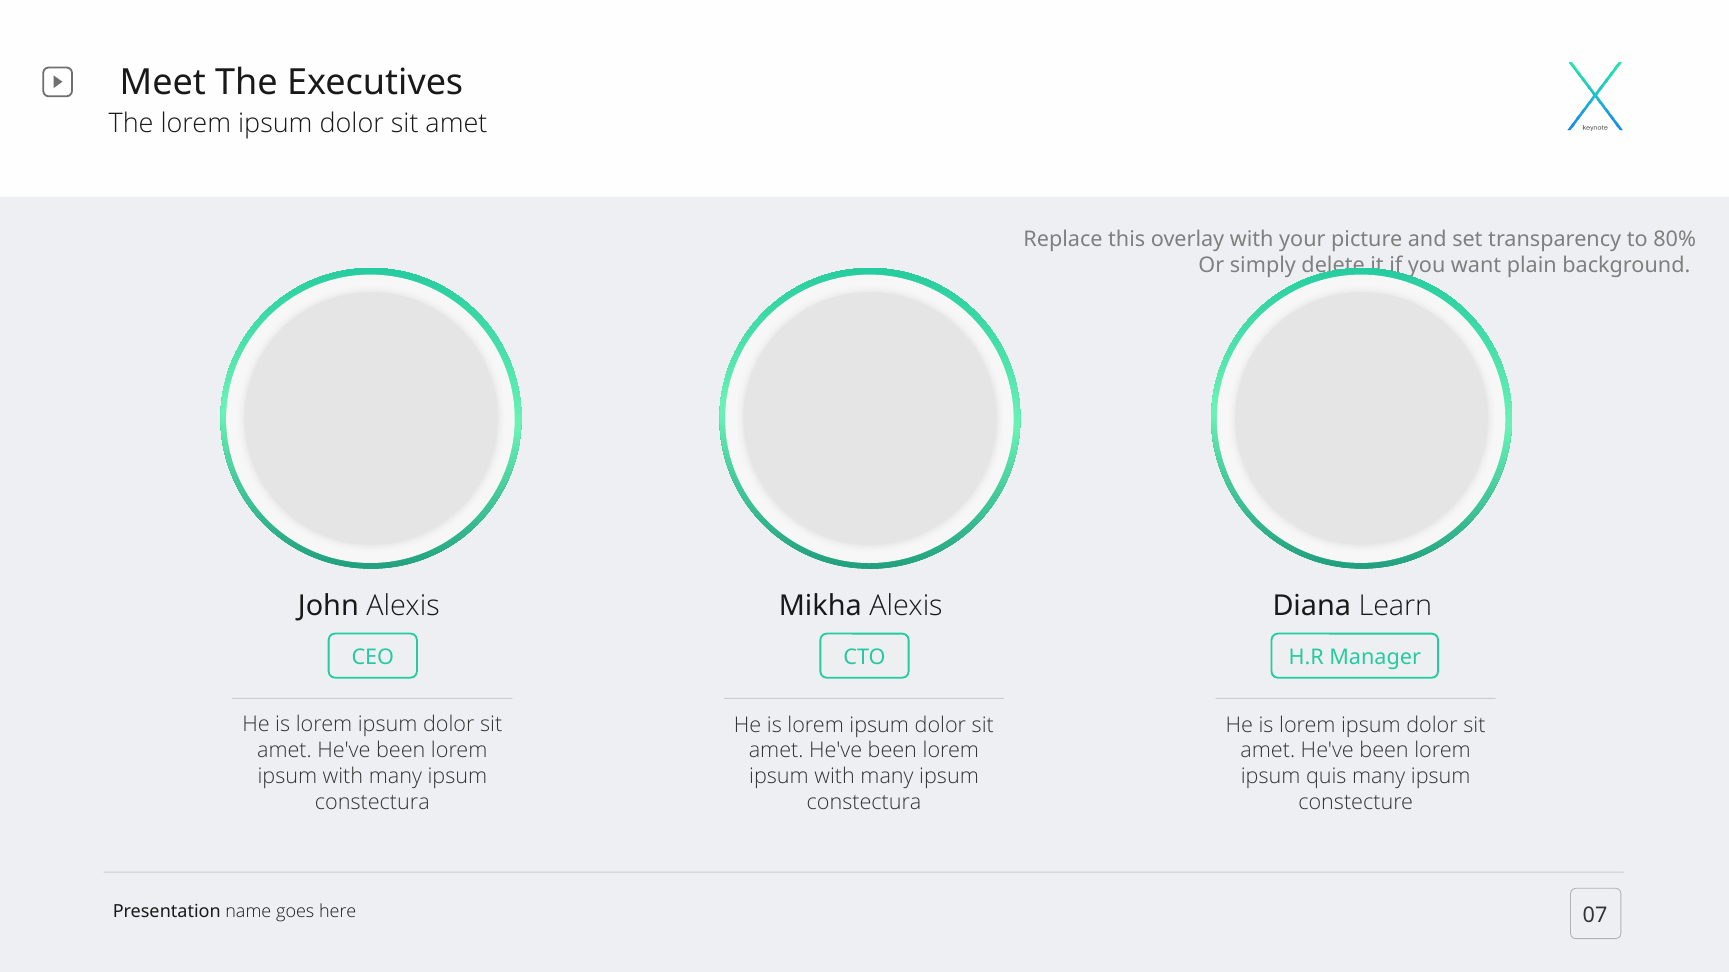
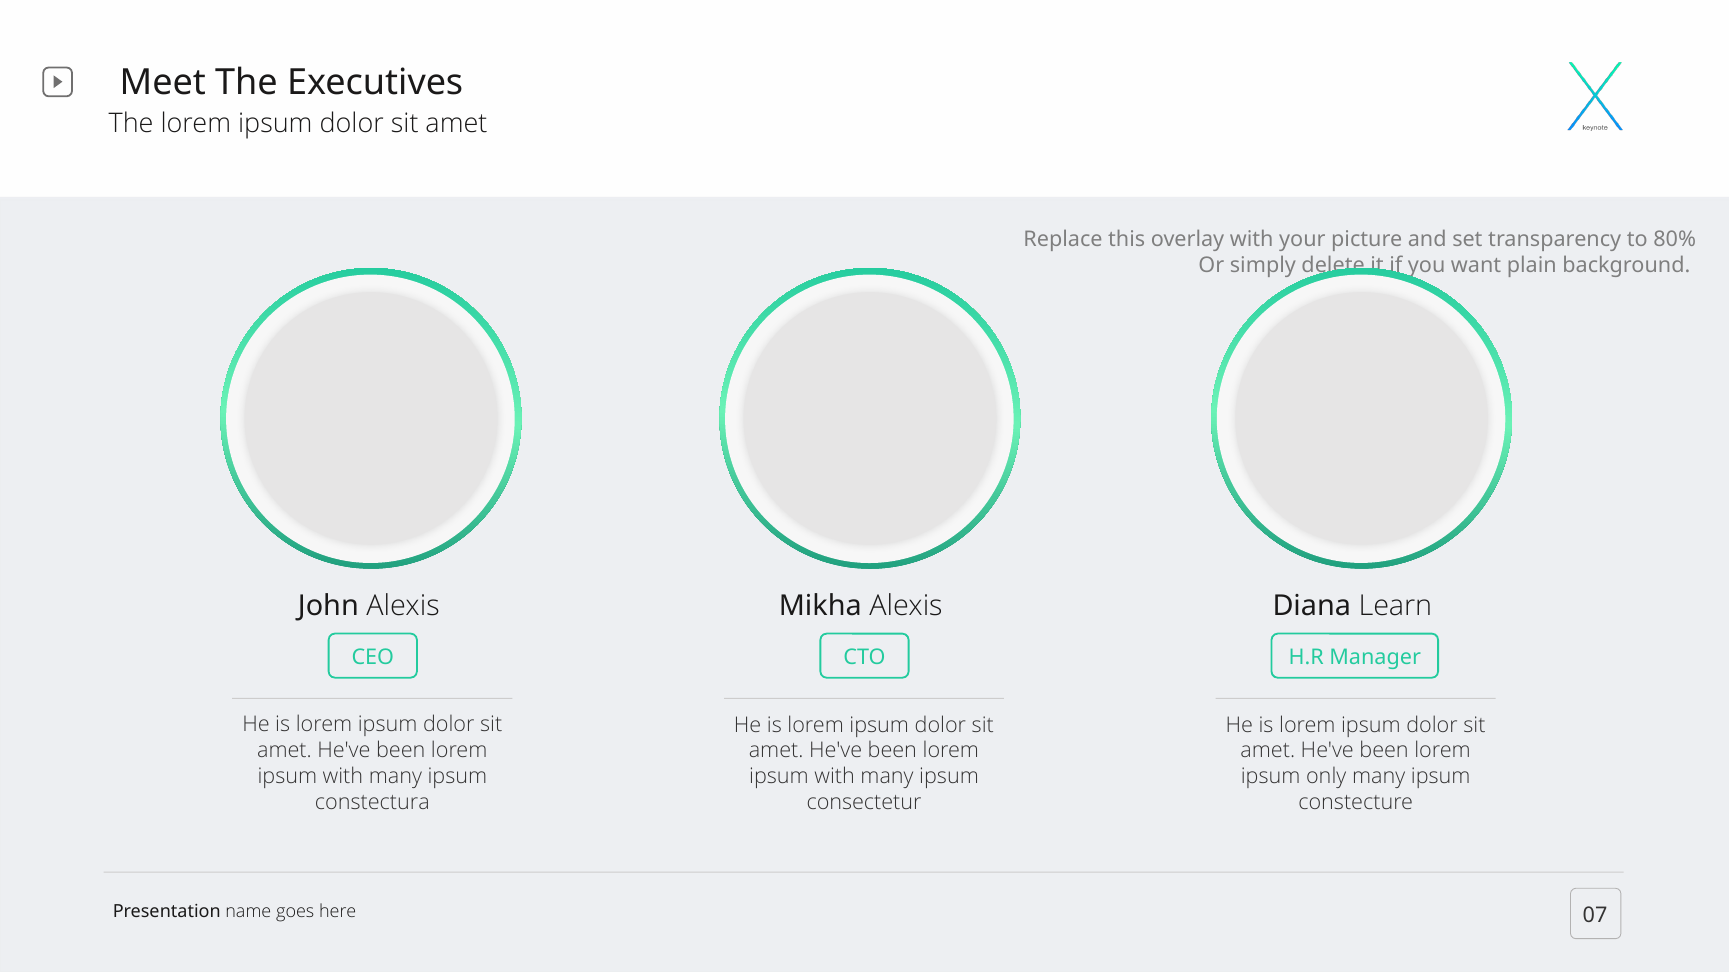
quis: quis -> only (1326, 777)
constectura: constectura -> consectetur (864, 803)
